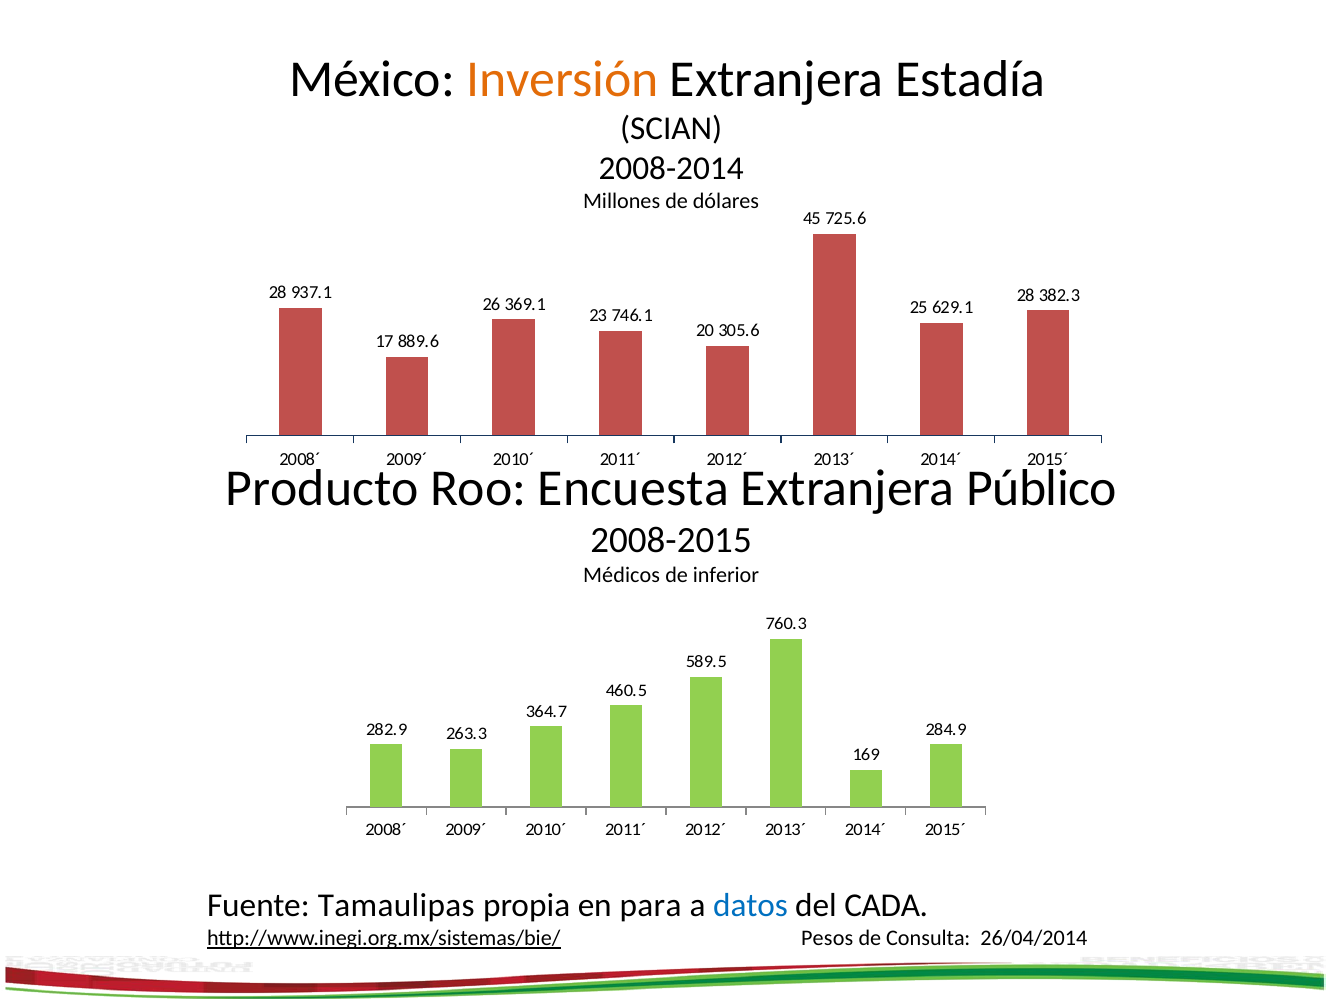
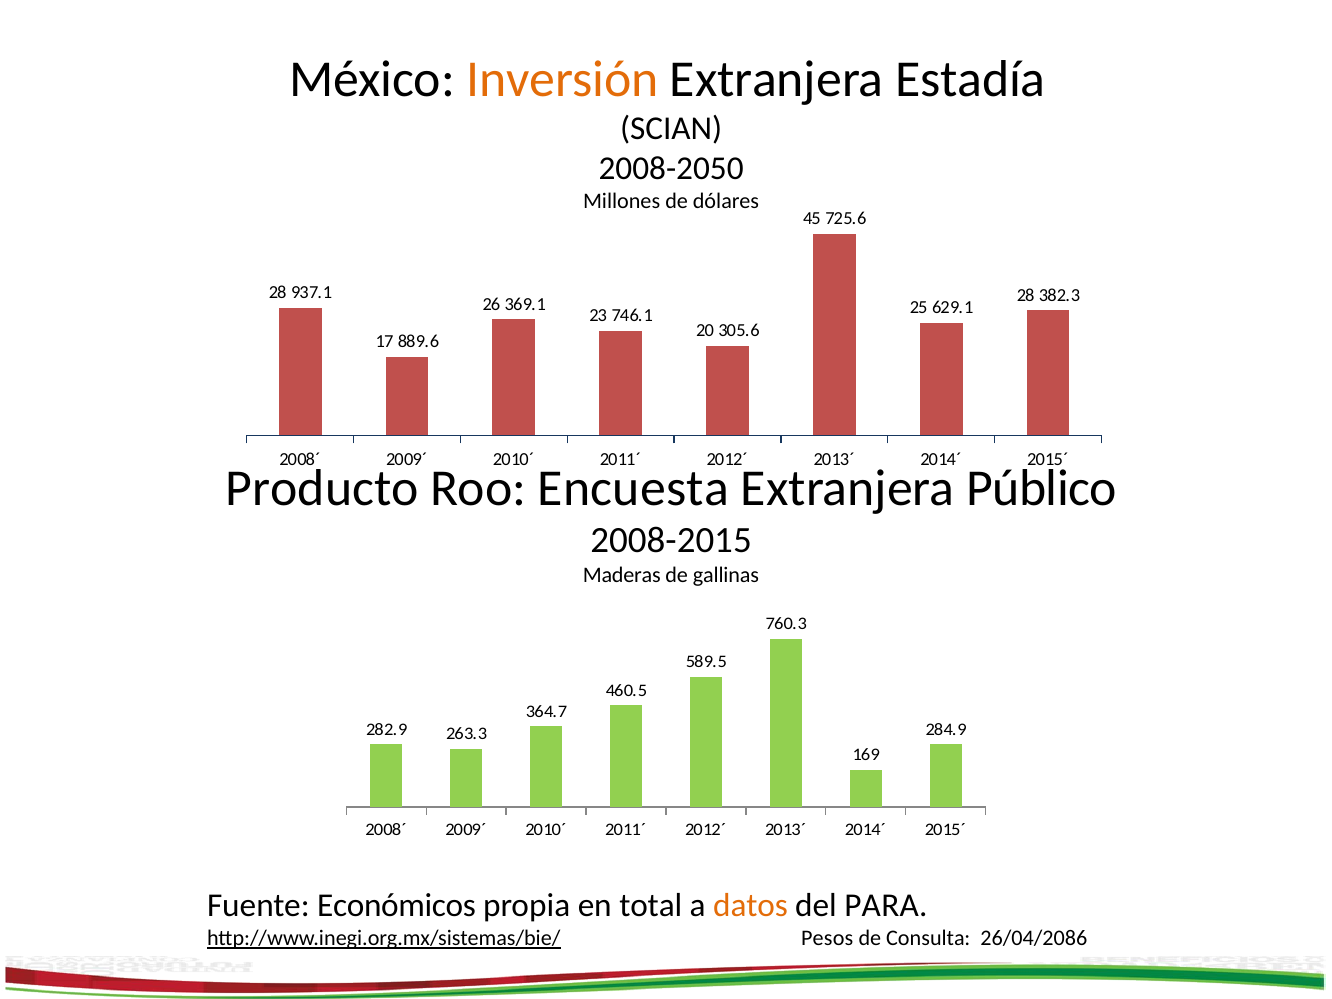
2008-2014: 2008-2014 -> 2008-2050 (671, 169)
Médicos: Médicos -> Maderas (622, 575)
inferior: inferior -> gallinas (726, 575)
Tamaulipas: Tamaulipas -> Económicos (397, 906)
para: para -> total (651, 906)
datos colour: blue -> orange (750, 906)
CADA: CADA -> PARA (886, 906)
26/04/2014: 26/04/2014 -> 26/04/2086 (1034, 938)
